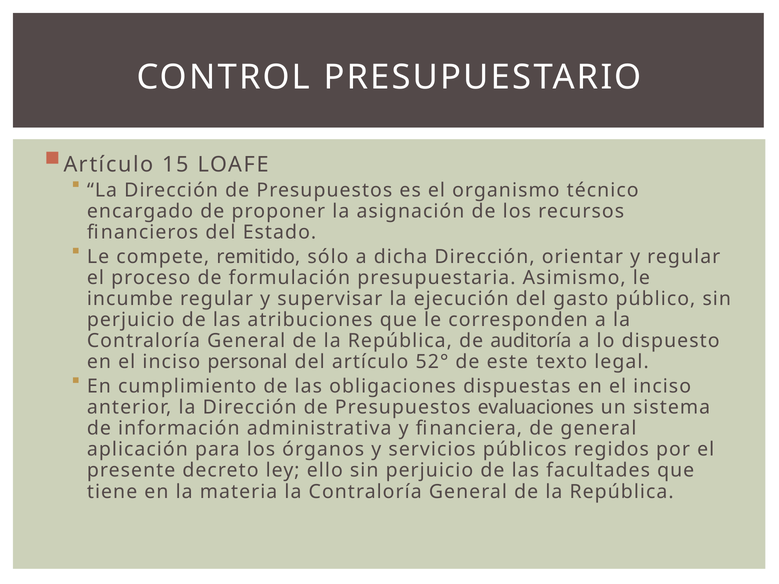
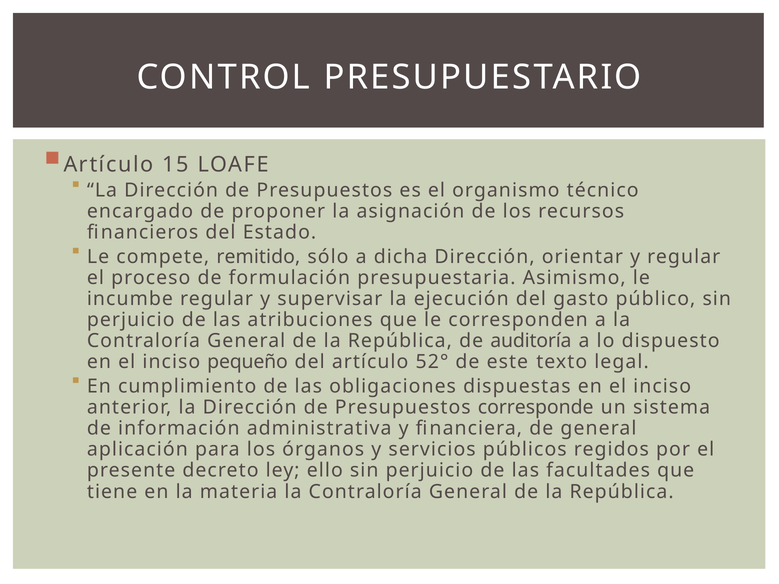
personal: personal -> pequeño (248, 362)
evaluaciones: evaluaciones -> corresponde (536, 408)
